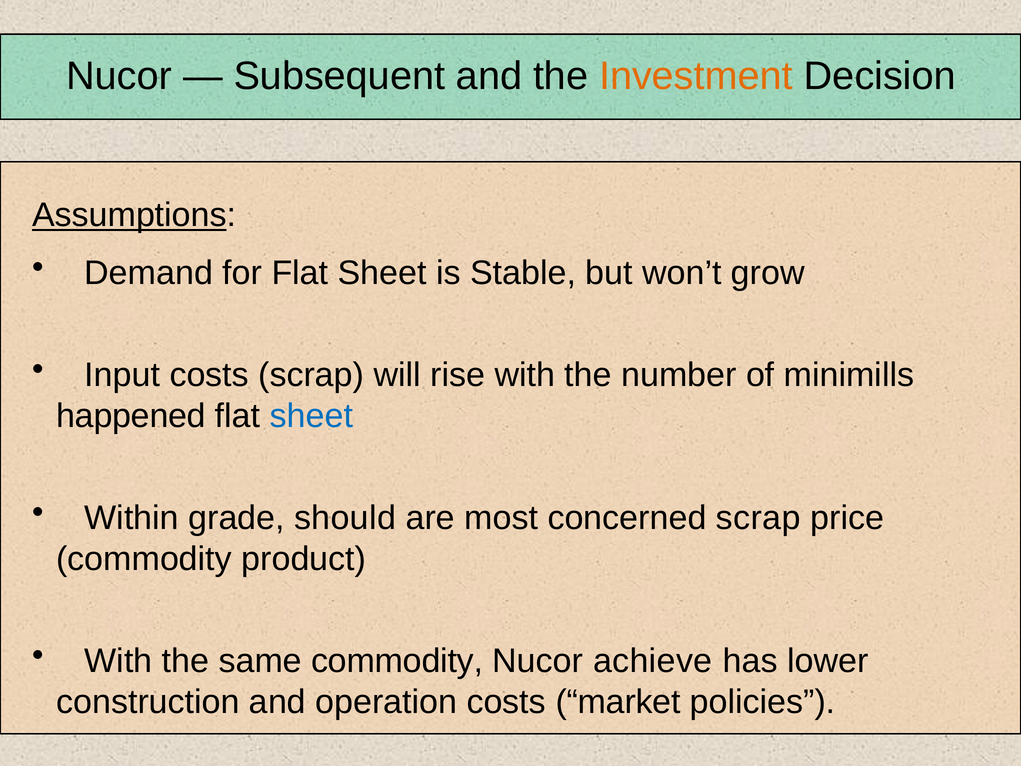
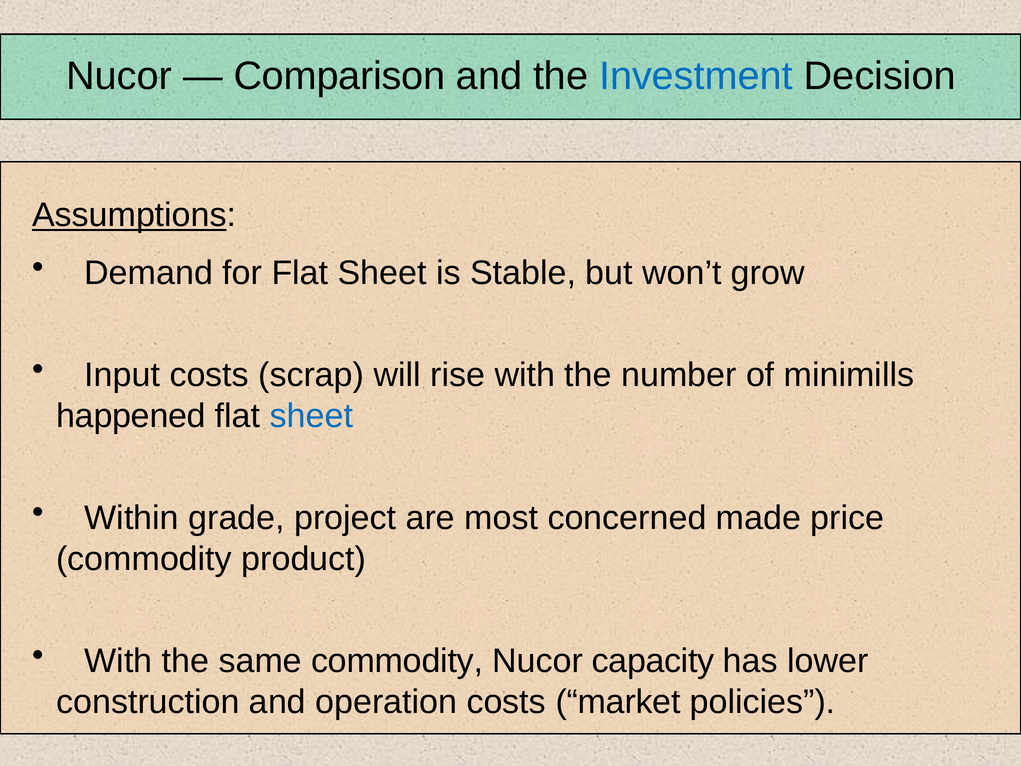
Subsequent: Subsequent -> Comparison (339, 76)
Investment colour: orange -> blue (696, 76)
should: should -> project (345, 518)
concerned scrap: scrap -> made (758, 518)
achieve: achieve -> capacity (653, 661)
